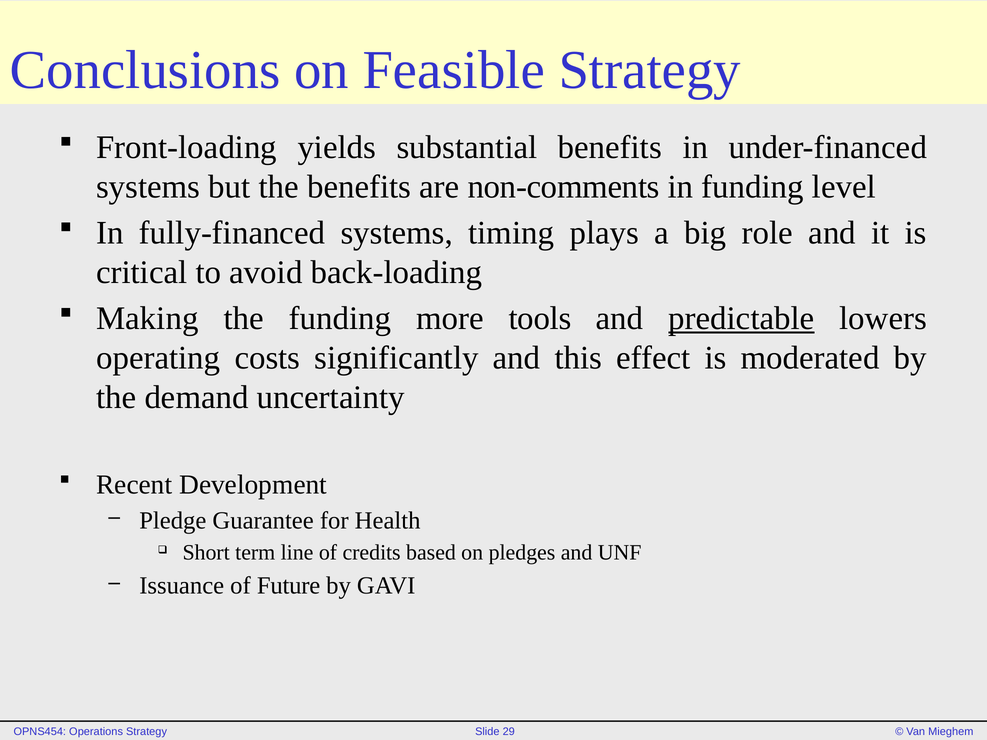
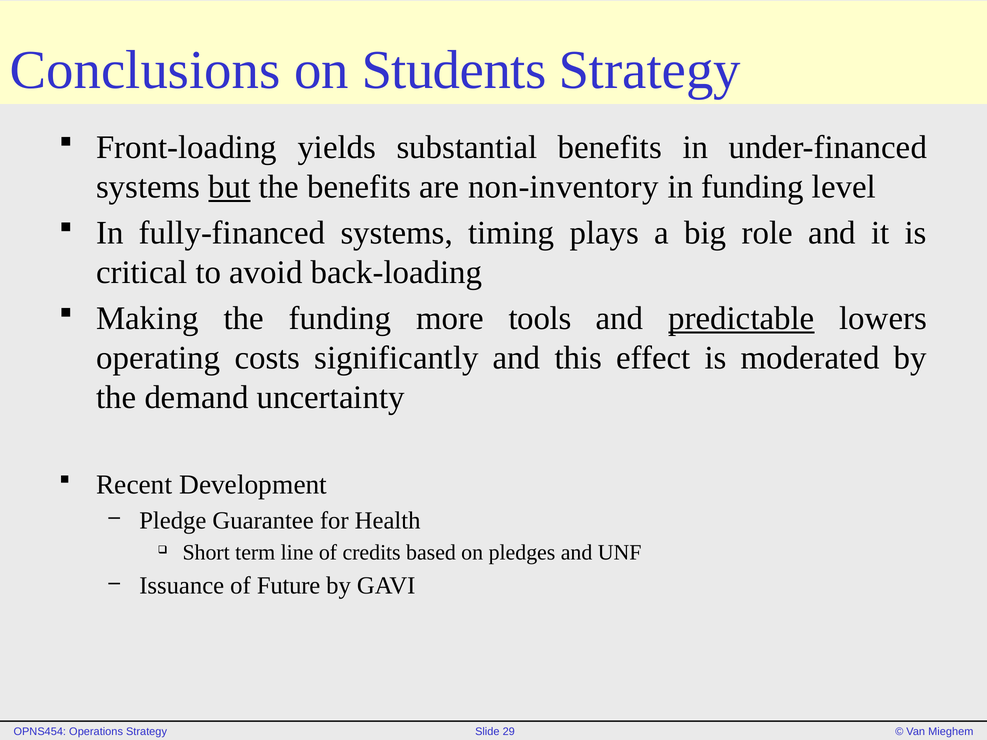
Feasible: Feasible -> Students (454, 70)
but underline: none -> present (229, 187)
non-comments: non-comments -> non-inventory (563, 187)
